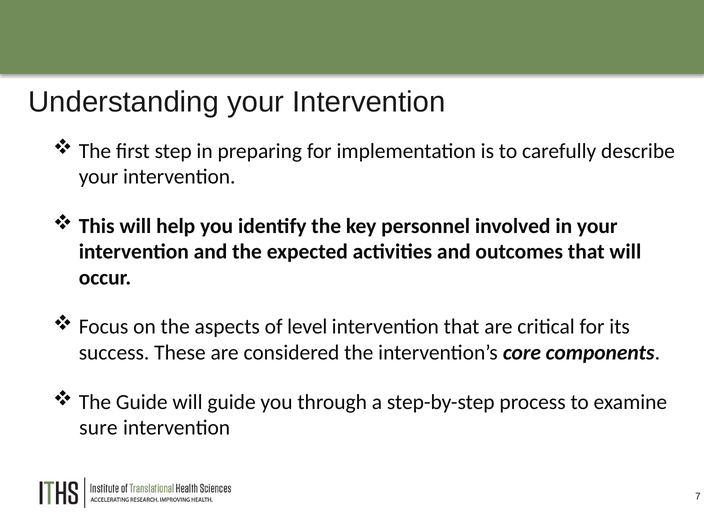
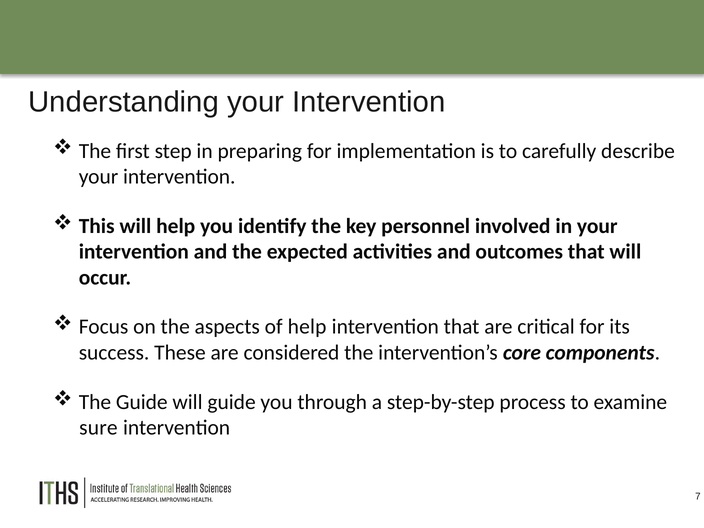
of level: level -> help (307, 327)
